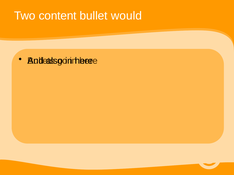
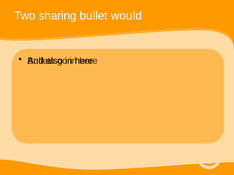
content: content -> sharing (58, 16)
